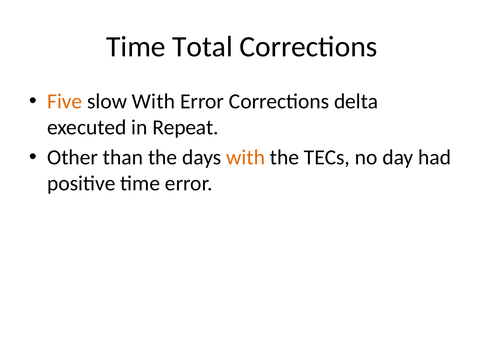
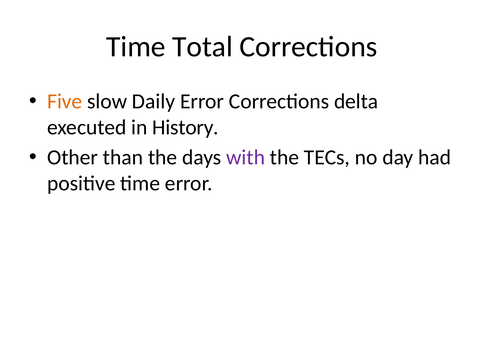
slow With: With -> Daily (154, 102)
Repeat: Repeat -> History (185, 127)
with colour: orange -> purple (246, 158)
